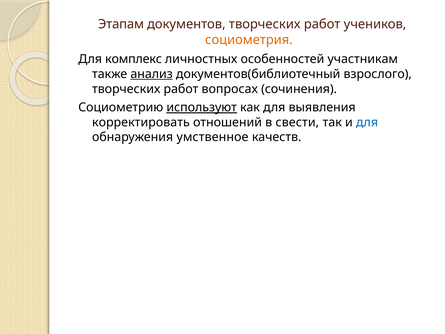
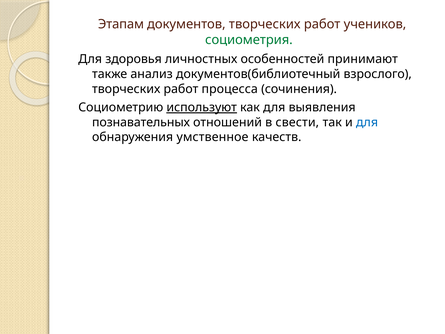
социометрия colour: orange -> green (249, 40)
комплекс: комплекс -> здоровья (134, 59)
участникам: участникам -> принимают (363, 59)
анализ underline: present -> none (152, 74)
вопросах: вопросах -> процесса (230, 89)
корректировать: корректировать -> познавательных (141, 122)
